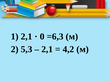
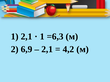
0: 0 -> 1 (42, 37)
5,3: 5,3 -> 6,9 (27, 50)
